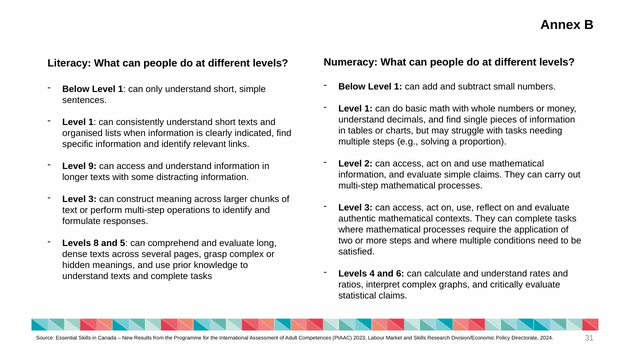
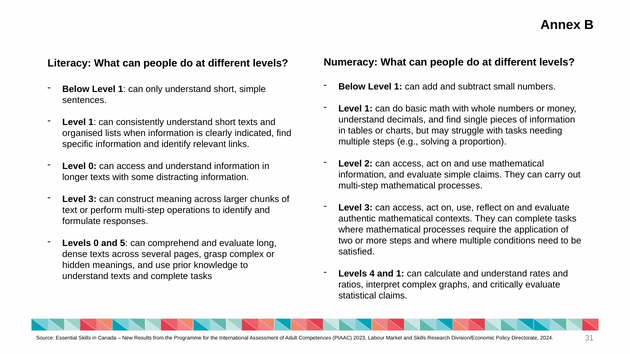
Level 9: 9 -> 0 (92, 166)
Levels 8: 8 -> 0 (96, 244)
and 6: 6 -> 1 (400, 274)
